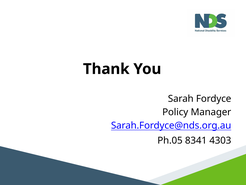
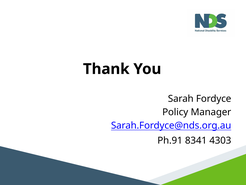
Ph.05: Ph.05 -> Ph.91 (170, 140)
